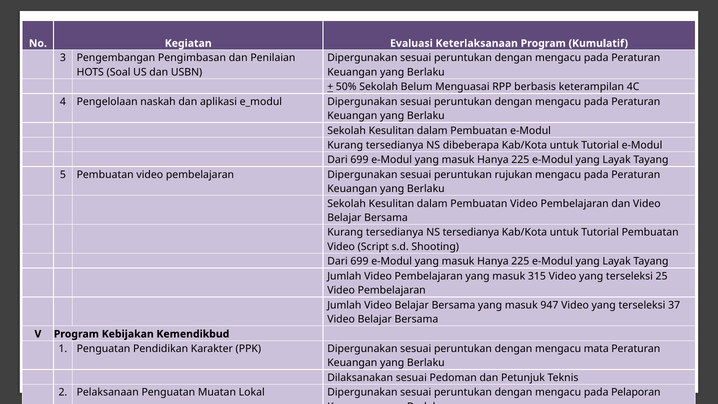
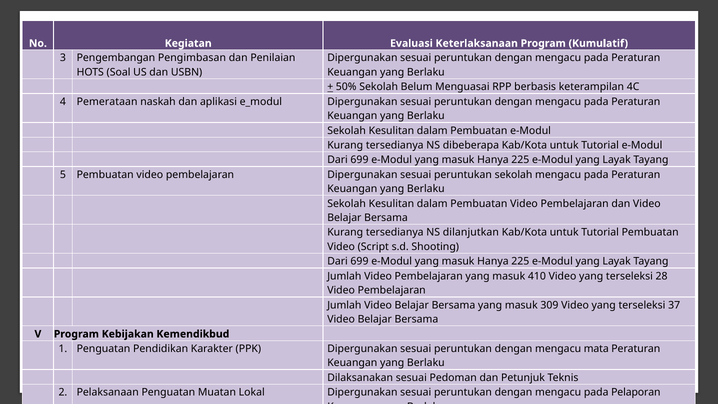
Pengelolaan: Pengelolaan -> Pemerataan (107, 102)
peruntukan rujukan: rujukan -> sekolah (514, 175)
NS tersedianya: tersedianya -> dilanjutkan (471, 232)
315: 315 -> 410 (537, 276)
25: 25 -> 28 (662, 276)
947: 947 -> 309 (549, 305)
